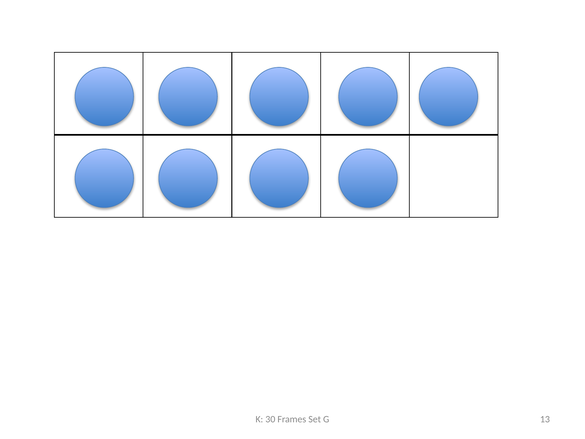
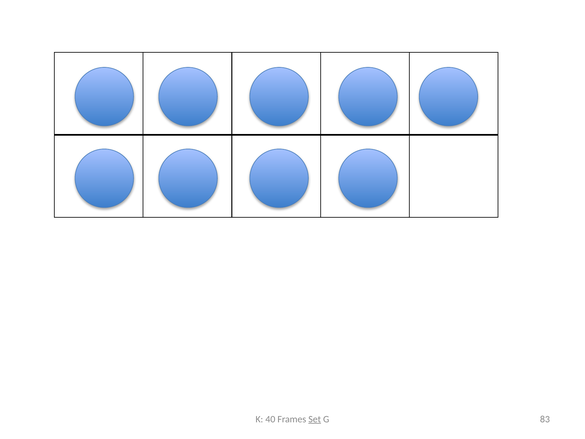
30: 30 -> 40 (270, 419)
Set underline: none -> present (315, 419)
13: 13 -> 83 (545, 419)
